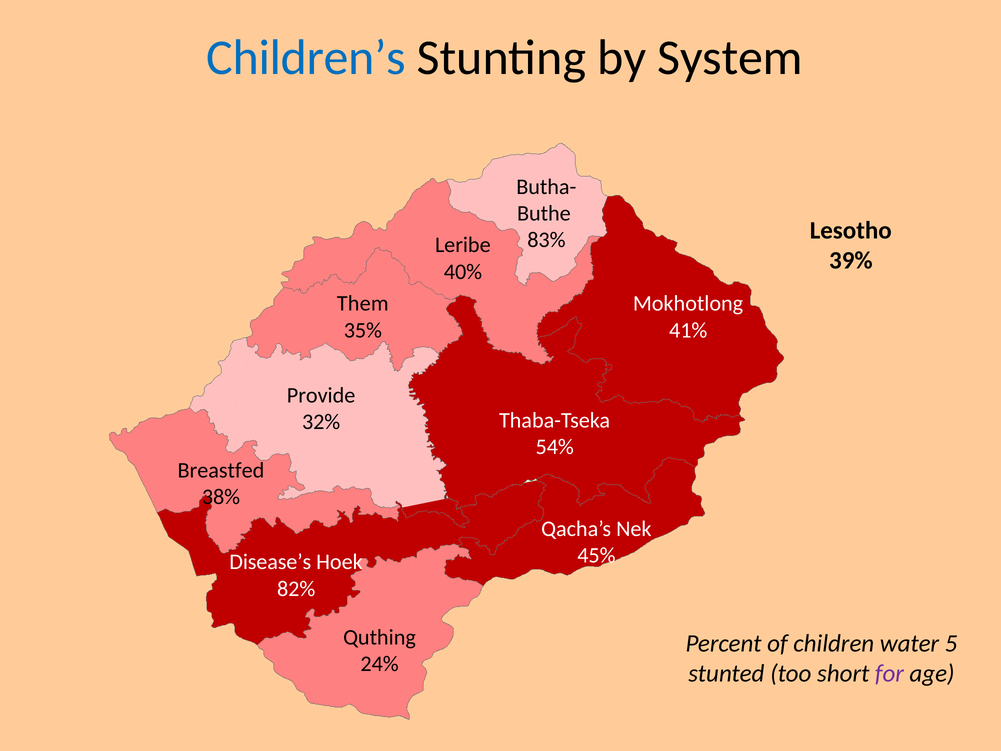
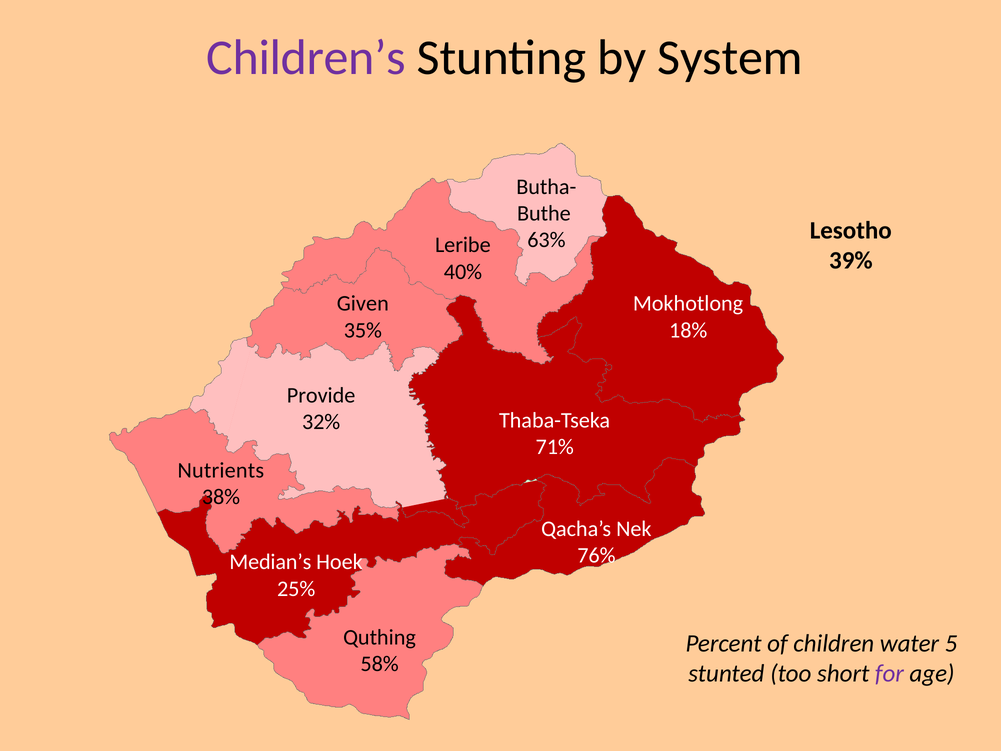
Children’s colour: blue -> purple (306, 58)
83%: 83% -> 63% (546, 240)
Them: Them -> Given (363, 303)
41%: 41% -> 18% (688, 330)
54%: 54% -> 71% (555, 447)
Breastfed: Breastfed -> Nutrients (221, 470)
45%: 45% -> 76% (596, 555)
Disease’s: Disease’s -> Median’s (270, 562)
82%: 82% -> 25% (296, 589)
24%: 24% -> 58% (380, 664)
